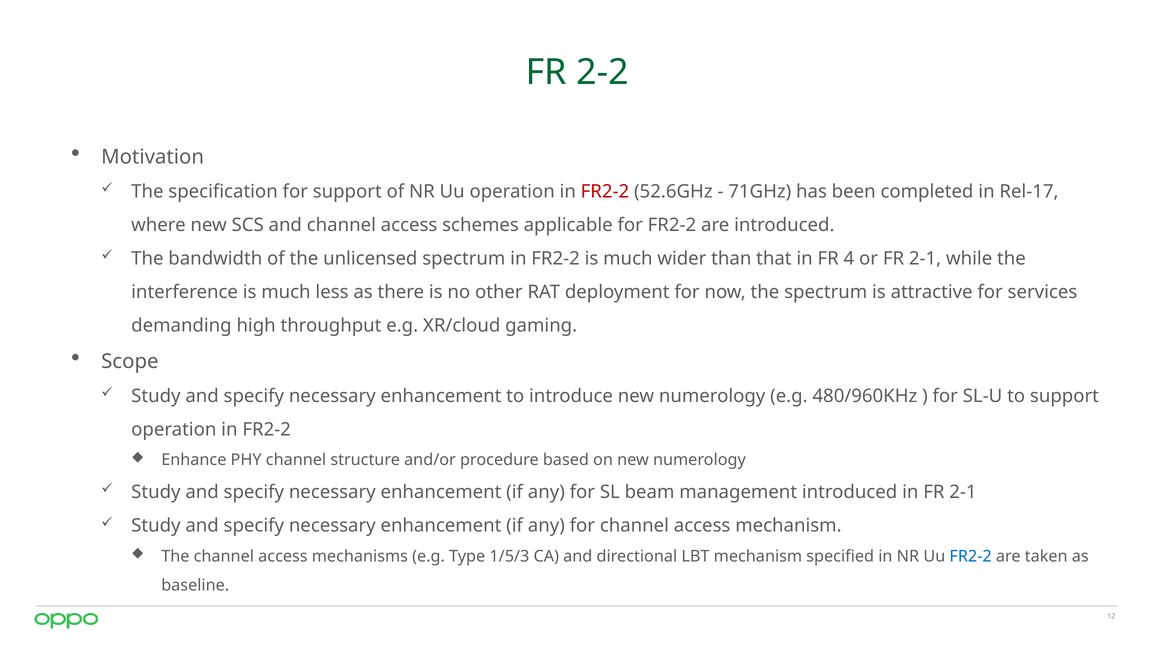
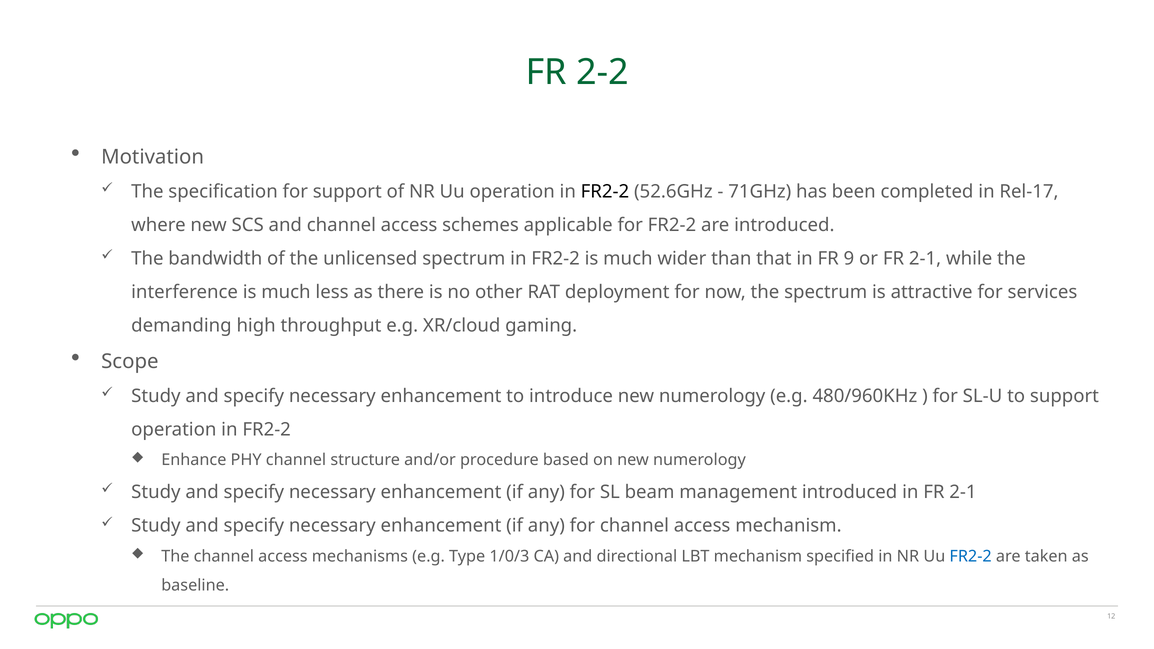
FR2-2 colour: red -> black (605, 192)
4: 4 -> 9 (849, 259)
1/5/3: 1/5/3 -> 1/0/3 (509, 556)
